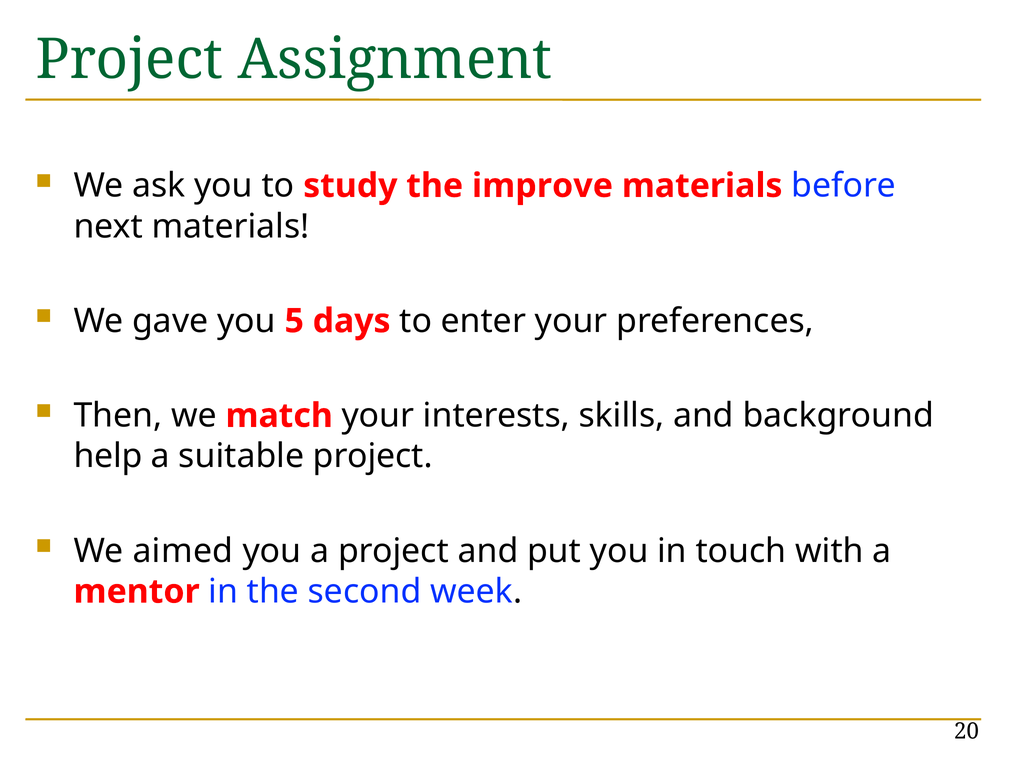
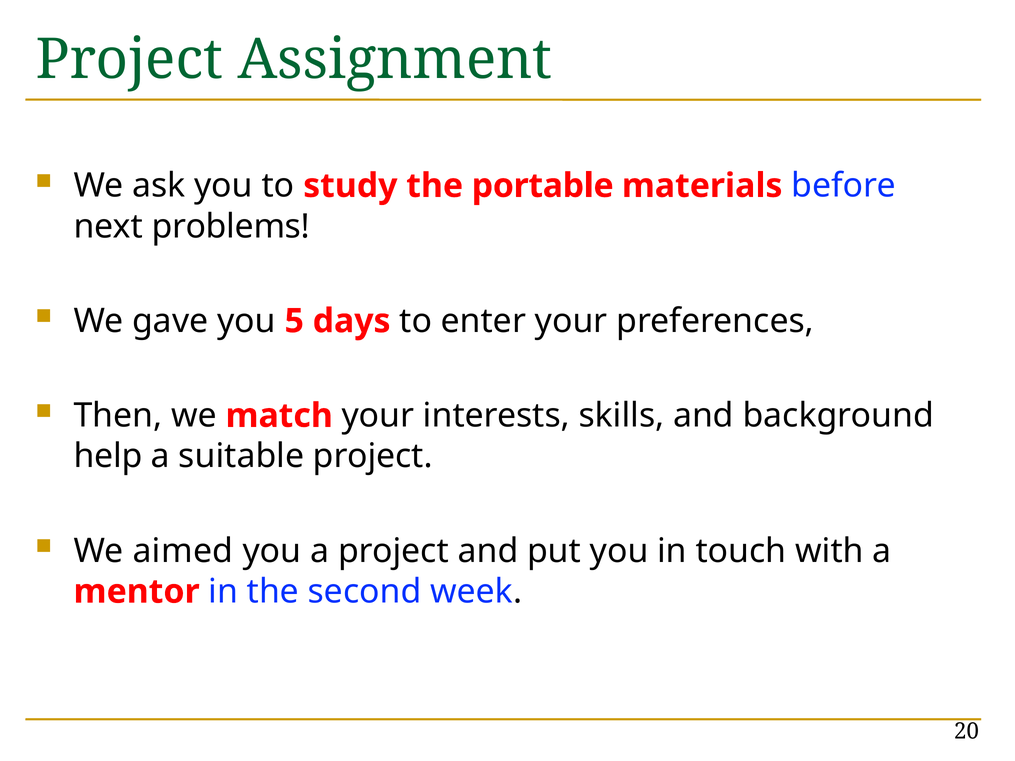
improve: improve -> portable (543, 186)
next materials: materials -> problems (231, 226)
